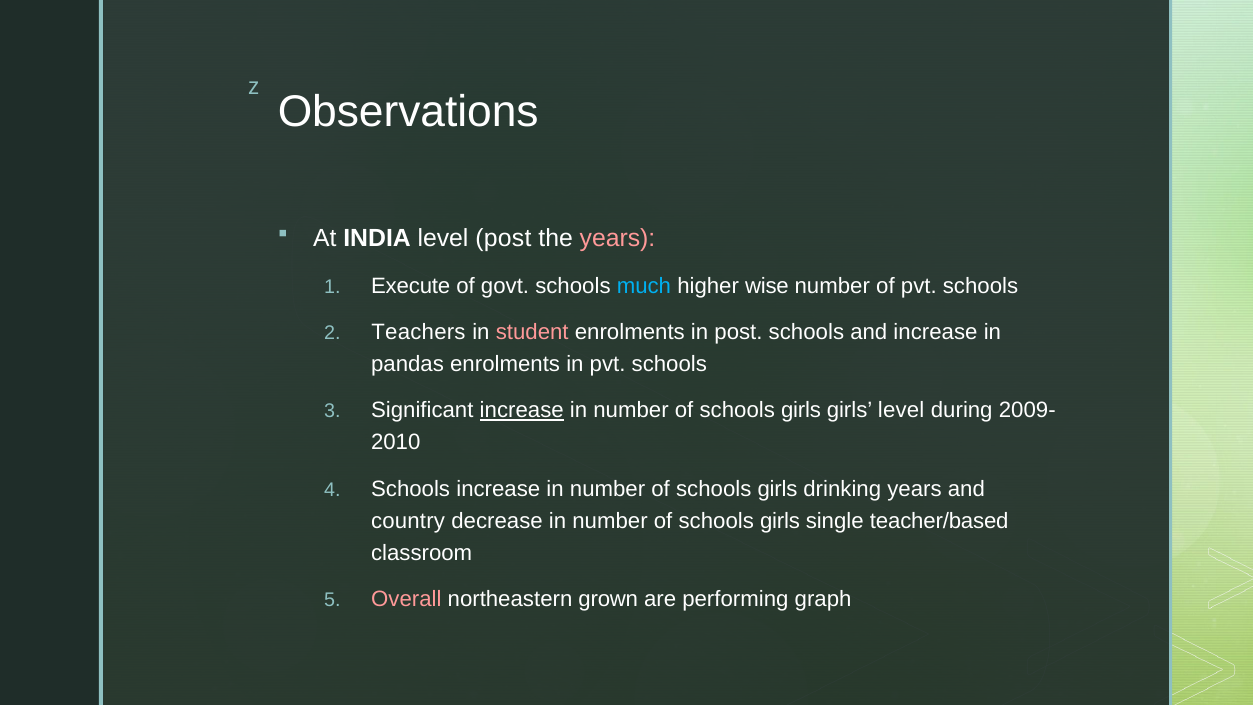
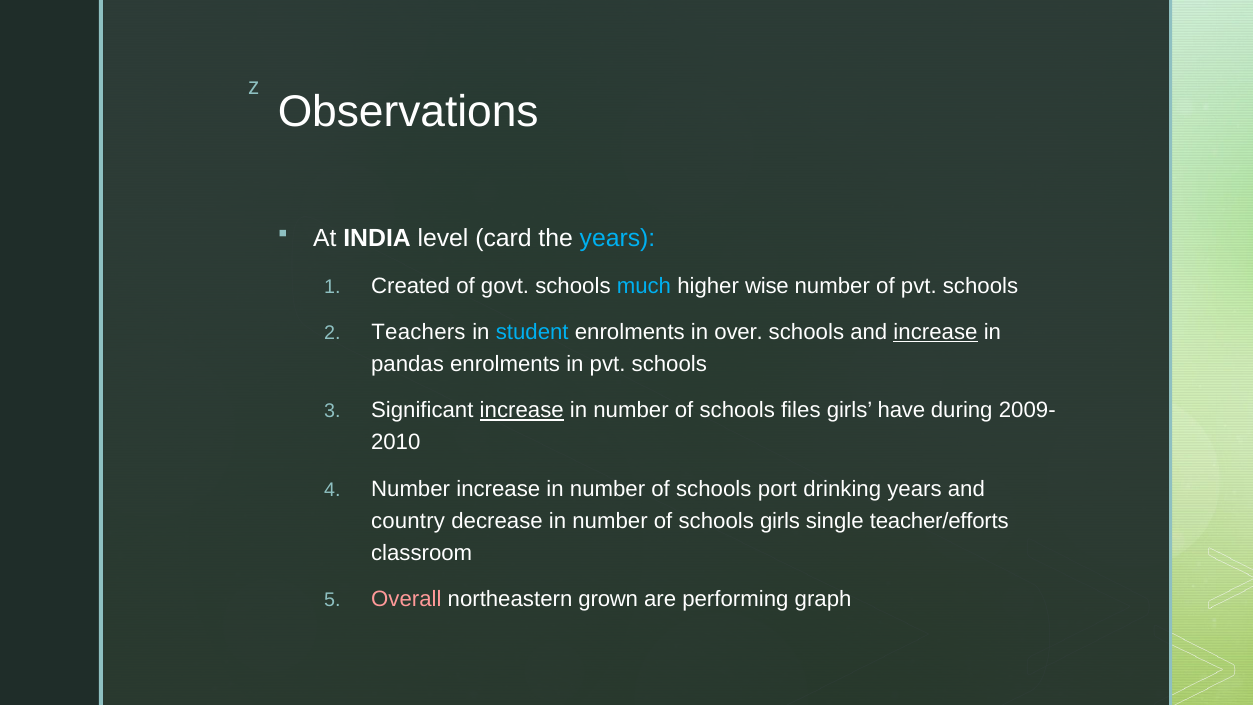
level post: post -> card (503, 238)
years colour: pink -> light blue (618, 238)
Execute: Execute -> Created (411, 286)
student colour: pink -> light blue (532, 332)
in post: post -> over (739, 332)
increase underline: none -> present (935, 332)
girls: girls -> files (801, 410)
girls level: level -> have (901, 410)
Schools: Schools -> Number (411, 489)
girls: girls -> port (777, 489)
teacher/based: teacher/based -> teacher/efforts (939, 521)
